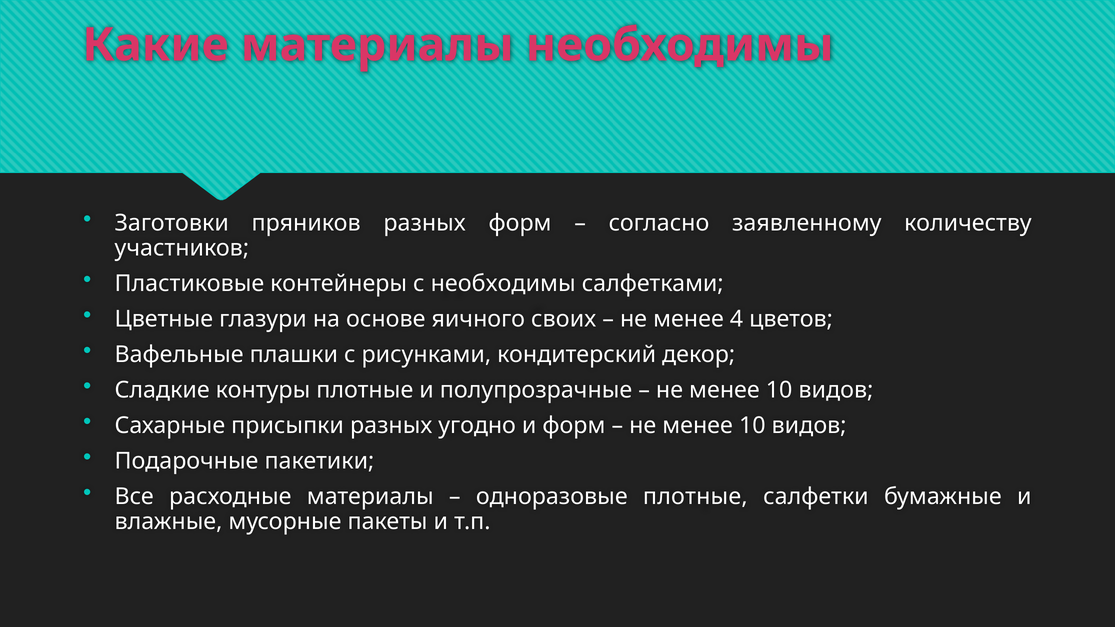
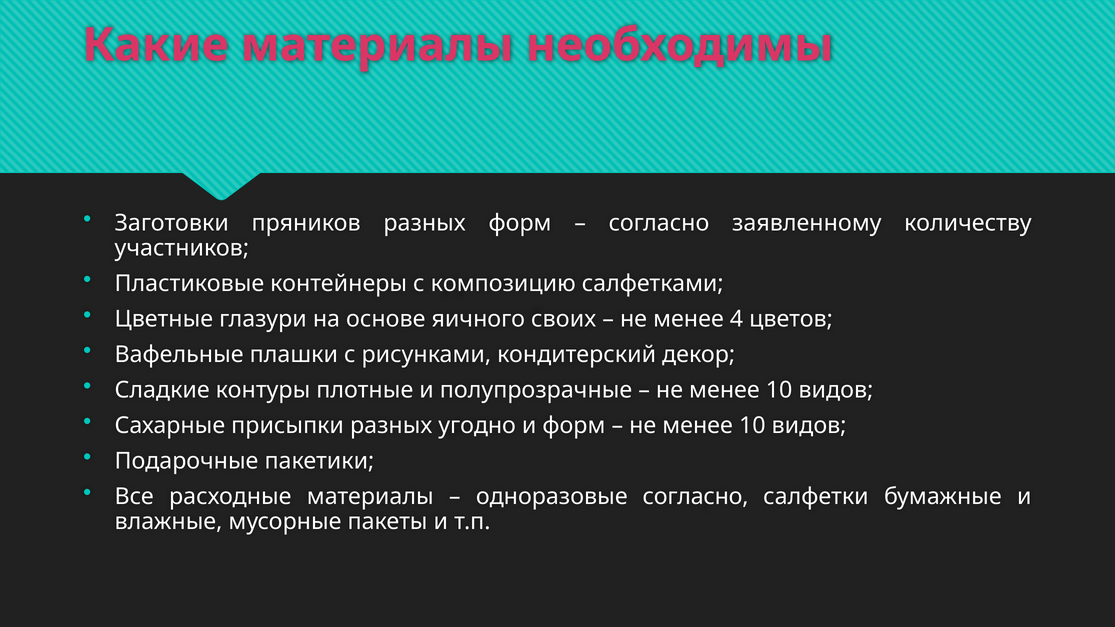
с необходимы: необходимы -> композицию (503, 284)
одноразовые плотные: плотные -> согласно (696, 496)
